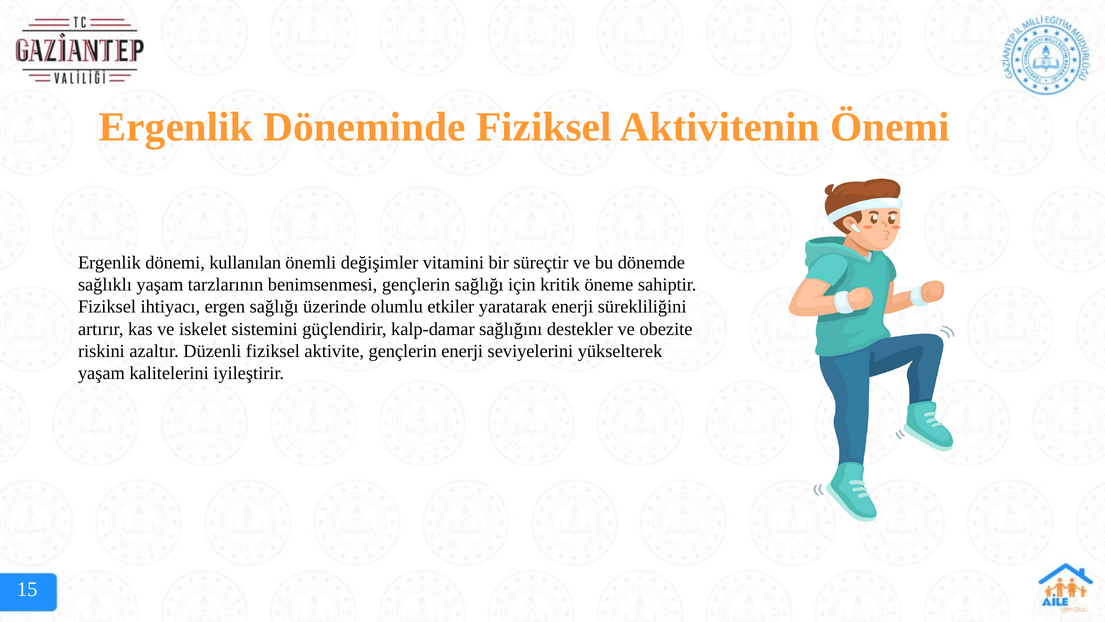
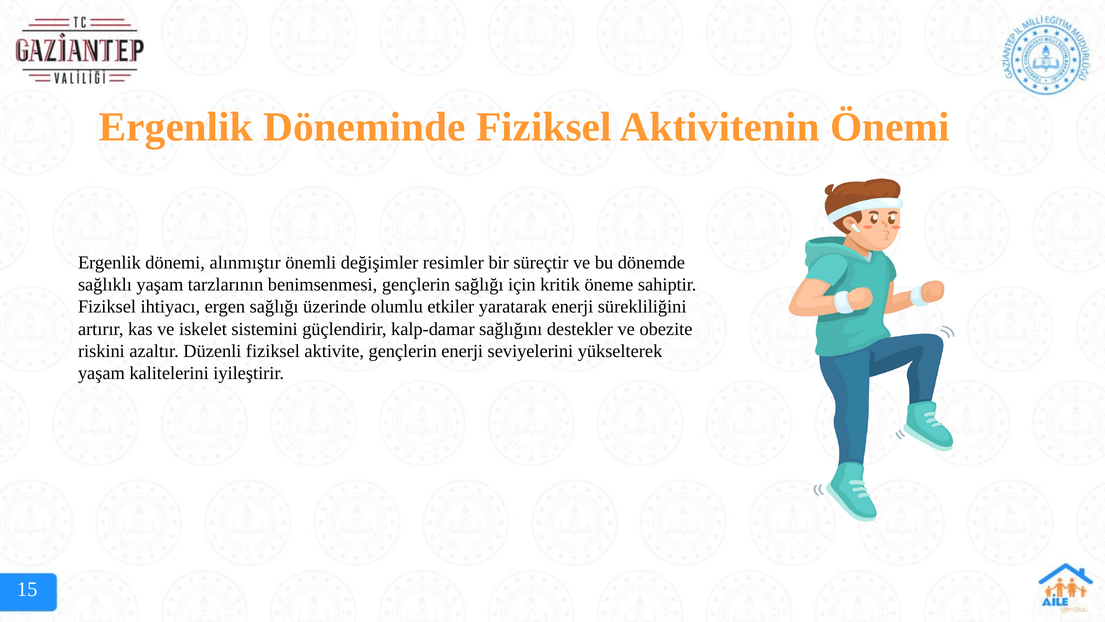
kullanılan: kullanılan -> alınmıştır (245, 262)
vitamini: vitamini -> resimler (453, 262)
